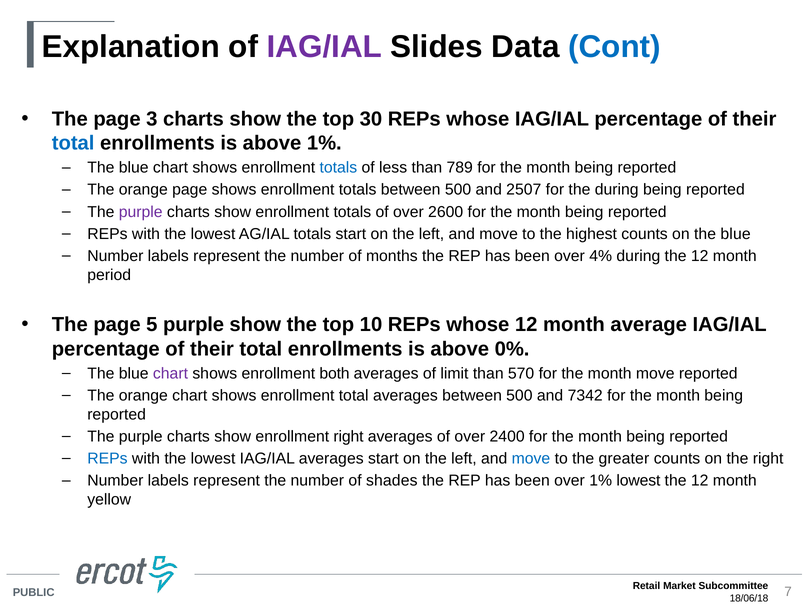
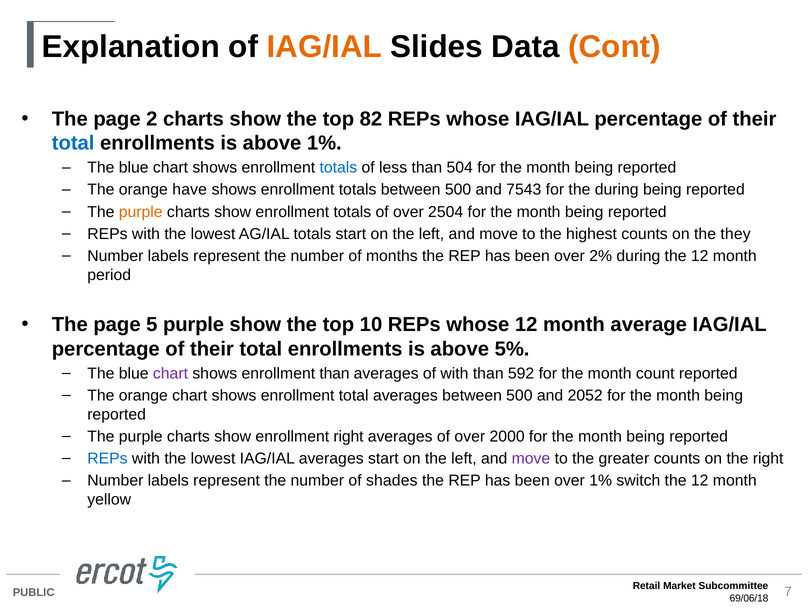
IAG/IAL colour: purple -> orange (324, 47)
Cont colour: blue -> orange (615, 47)
3: 3 -> 2 (152, 119)
30: 30 -> 82 (371, 119)
789: 789 -> 504 (460, 168)
orange page: page -> have (190, 190)
2507: 2507 -> 7543 (524, 190)
purple colour: purple -> orange (141, 212)
2600: 2600 -> 2504 (446, 212)
on the blue: blue -> they (736, 234)
4%: 4% -> 2% (601, 256)
0%: 0% -> 5% (512, 349)
enrollment both: both -> than (335, 373)
of limit: limit -> with (454, 373)
570: 570 -> 592 (521, 373)
month move: move -> count (655, 373)
7342: 7342 -> 2052 (585, 395)
2400: 2400 -> 2000 (507, 436)
move colour: blue -> purple (531, 458)
1% lowest: lowest -> switch (638, 480)
18/06/18: 18/06/18 -> 69/06/18 (749, 598)
